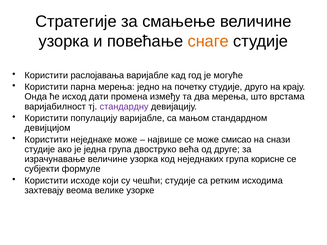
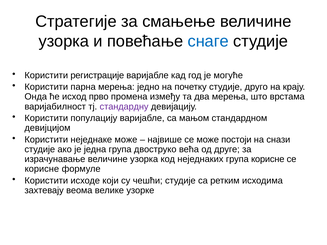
снаге colour: orange -> blue (208, 41)
раслојавања: раслојавања -> регистрације (97, 75)
дати: дати -> прво (99, 97)
смисао: смисао -> постоји (236, 140)
субјекти: субјекти -> корисне (42, 169)
